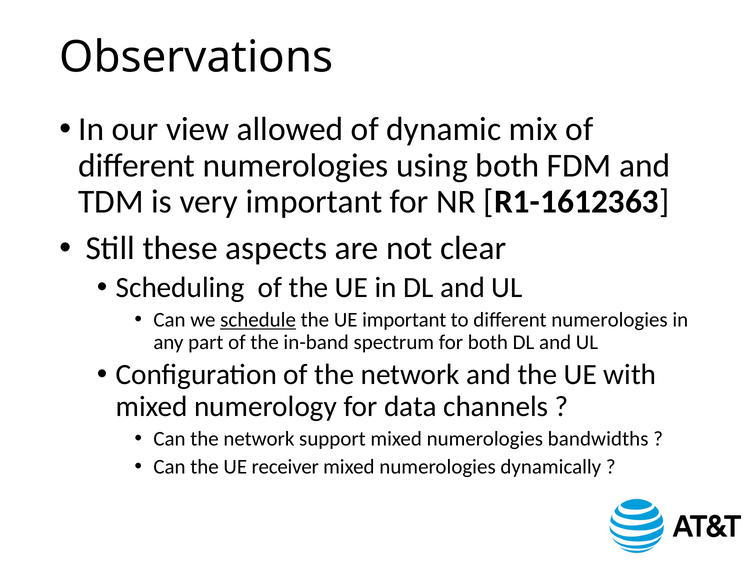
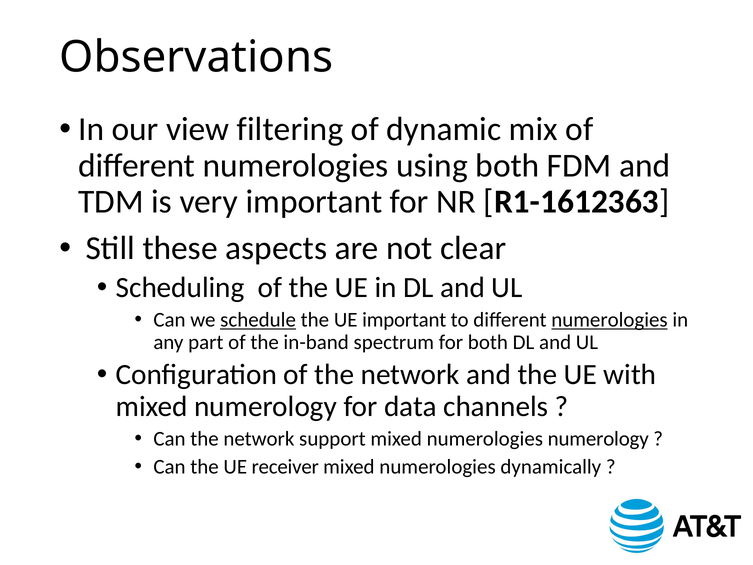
allowed: allowed -> filtering (290, 129)
numerologies underline: none -> present (610, 320)
numerologies bandwidths: bandwidths -> numerology (598, 439)
